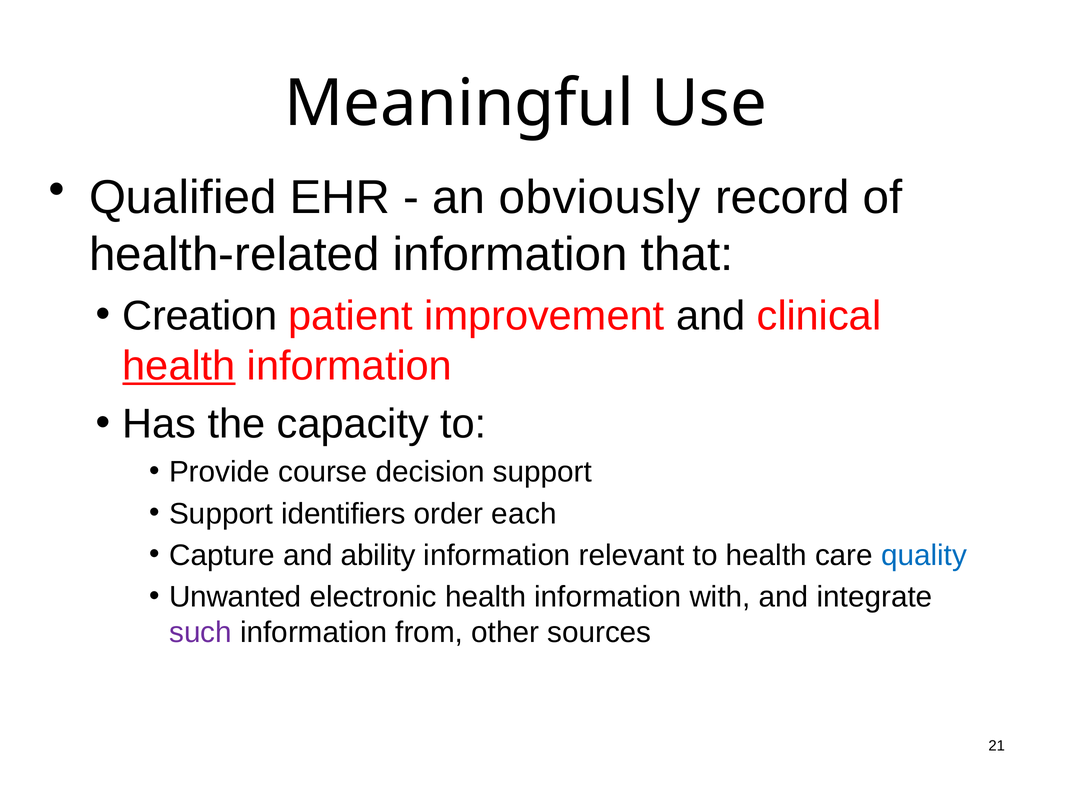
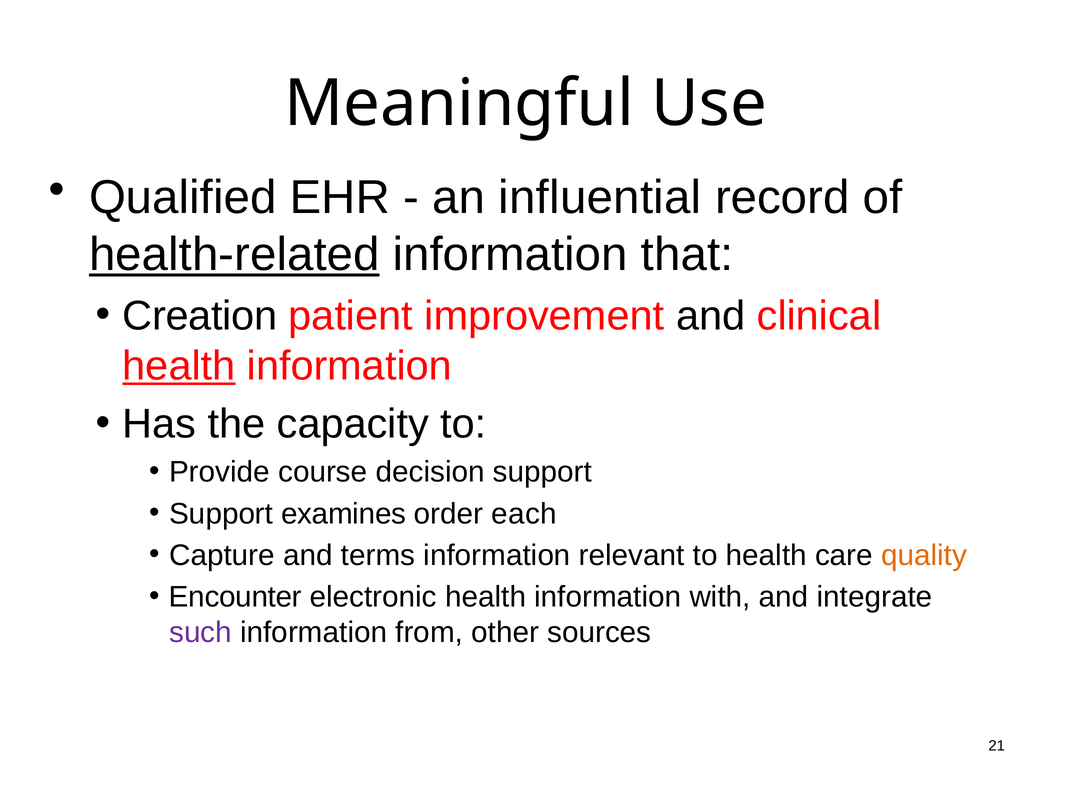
obviously: obviously -> influential (600, 198)
health-related underline: none -> present (234, 255)
identifiers: identifiers -> examines (344, 514)
ability: ability -> terms (378, 555)
quality colour: blue -> orange (924, 555)
Unwanted: Unwanted -> Encounter (235, 597)
